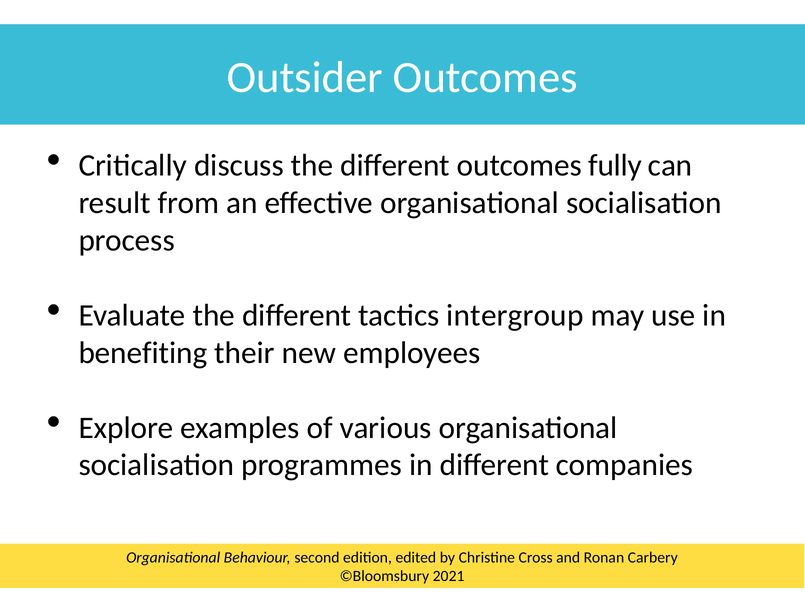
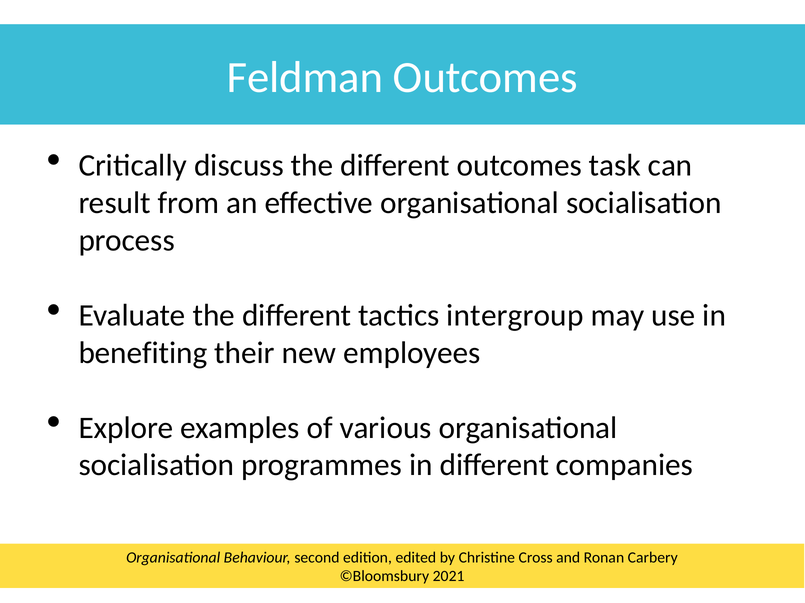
Outsider: Outsider -> Feldman (305, 78)
fully: fully -> task (615, 166)
